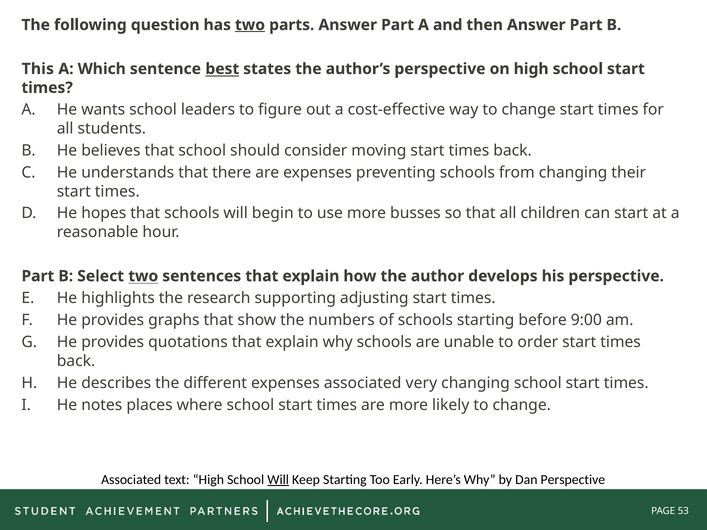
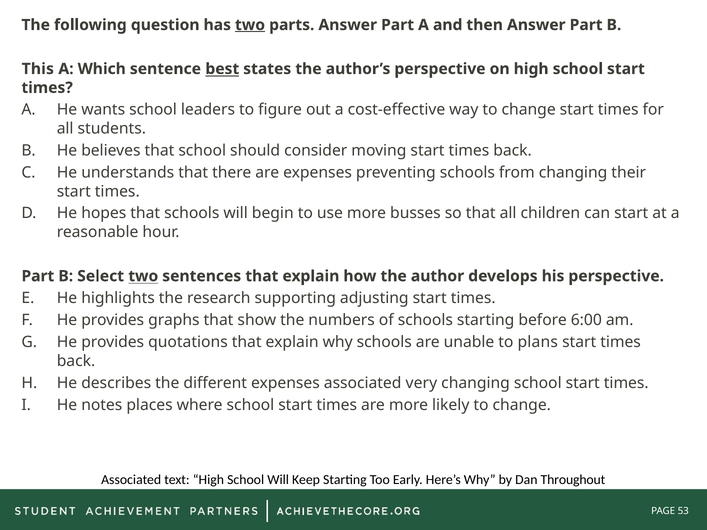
9:00: 9:00 -> 6:00 (586, 320)
order: order -> plans (538, 342)
Will underline: present -> none (278, 480)
Dan Perspective: Perspective -> Throughout (573, 480)
